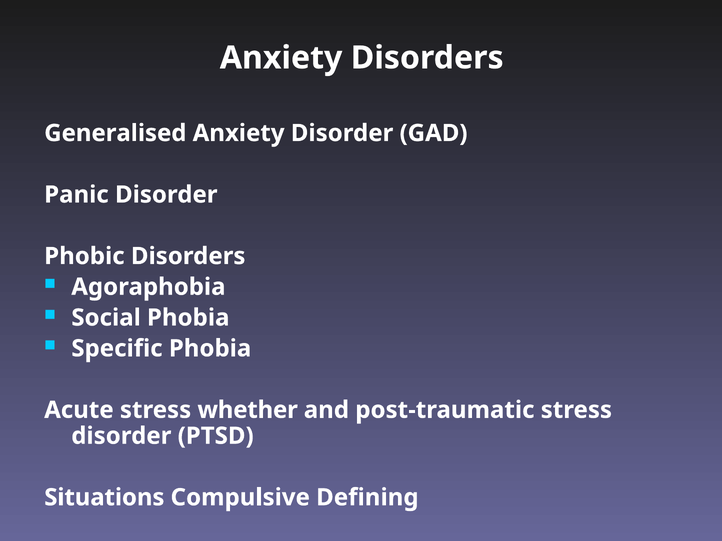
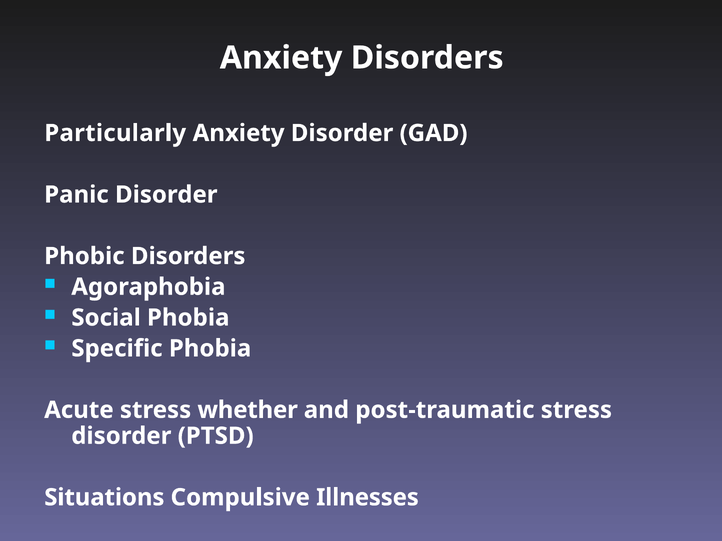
Generalised: Generalised -> Particularly (115, 133)
Defining: Defining -> Illnesses (367, 498)
